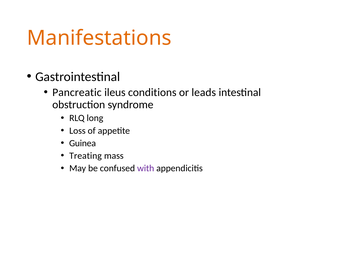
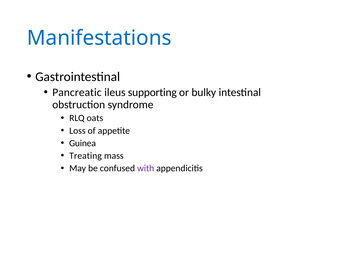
Manifestations colour: orange -> blue (99, 38)
conditions: conditions -> supporting (152, 92)
leads: leads -> bulky (204, 92)
long: long -> oats (95, 118)
